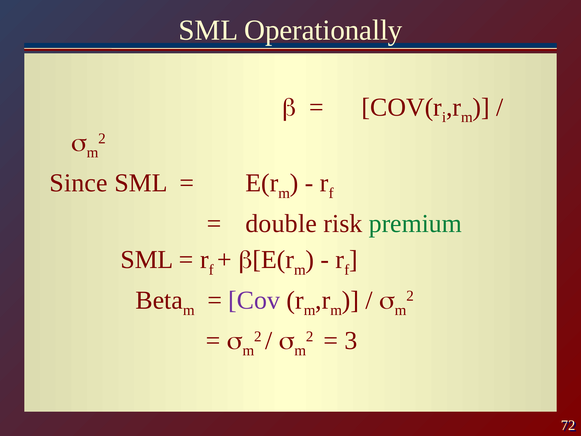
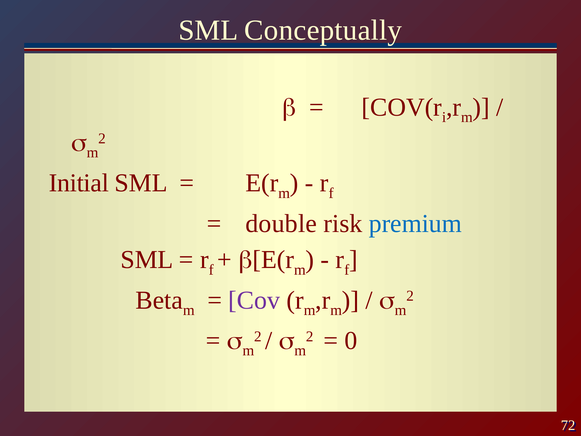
Operationally: Operationally -> Conceptually (323, 30)
Since: Since -> Initial (79, 183)
premium colour: green -> blue (415, 223)
3: 3 -> 0 (351, 340)
